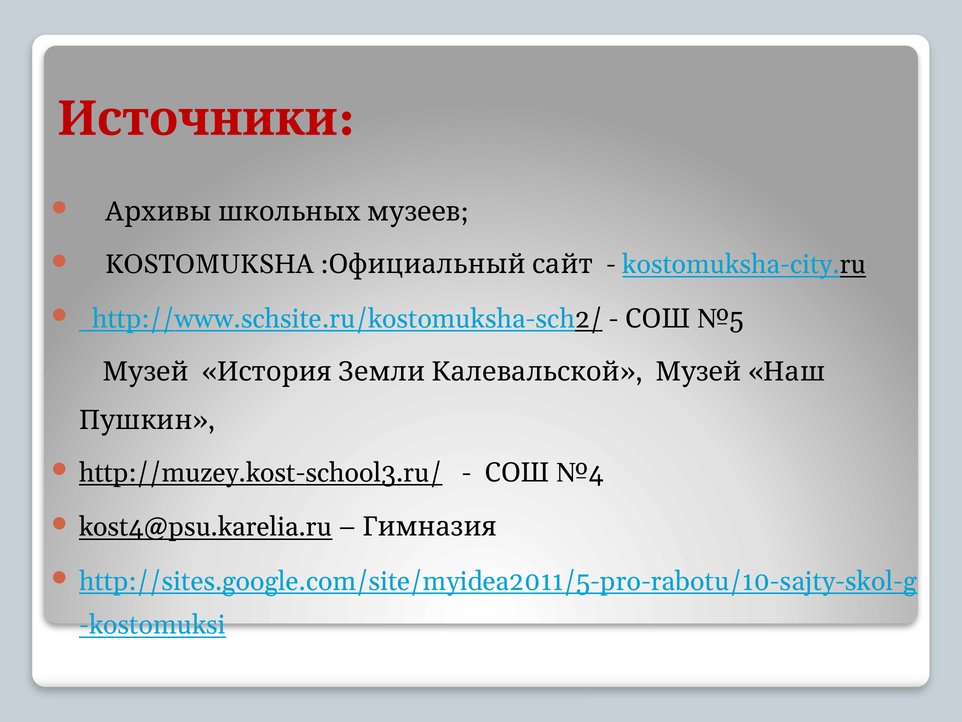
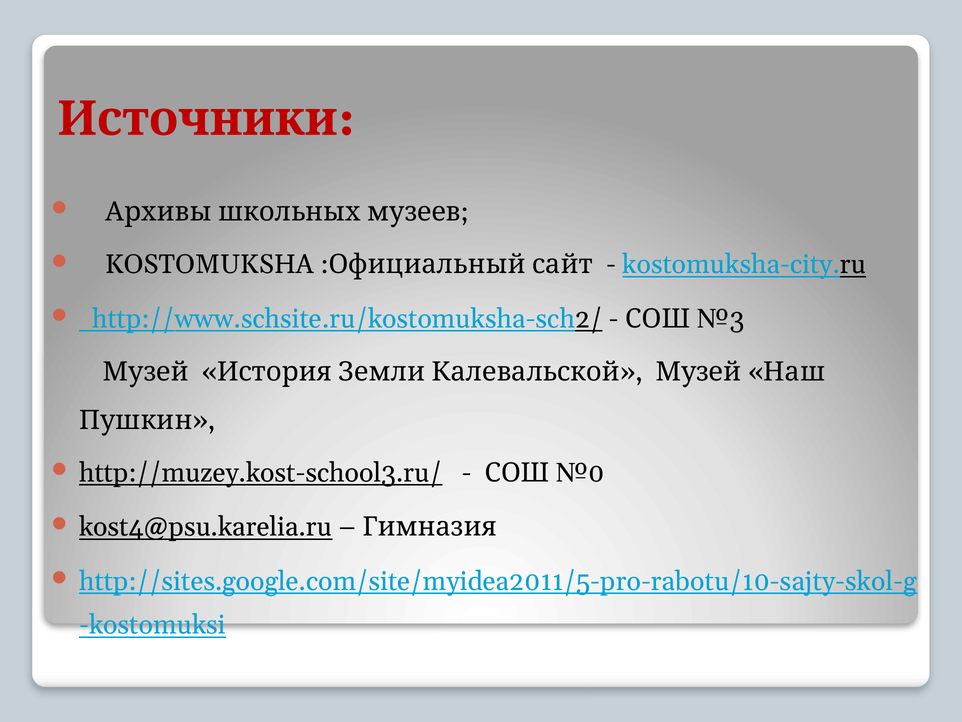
№5: №5 -> №3 (721, 319)
№4: №4 -> №0 (580, 472)
